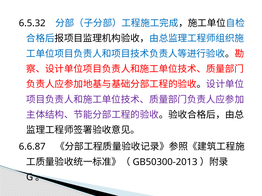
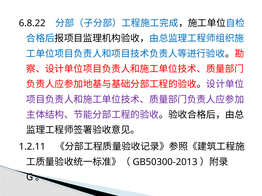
6.5.32: 6.5.32 -> 6.8.22 (32, 23)
6.6.87: 6.6.87 -> 1.2.11 (32, 147)
